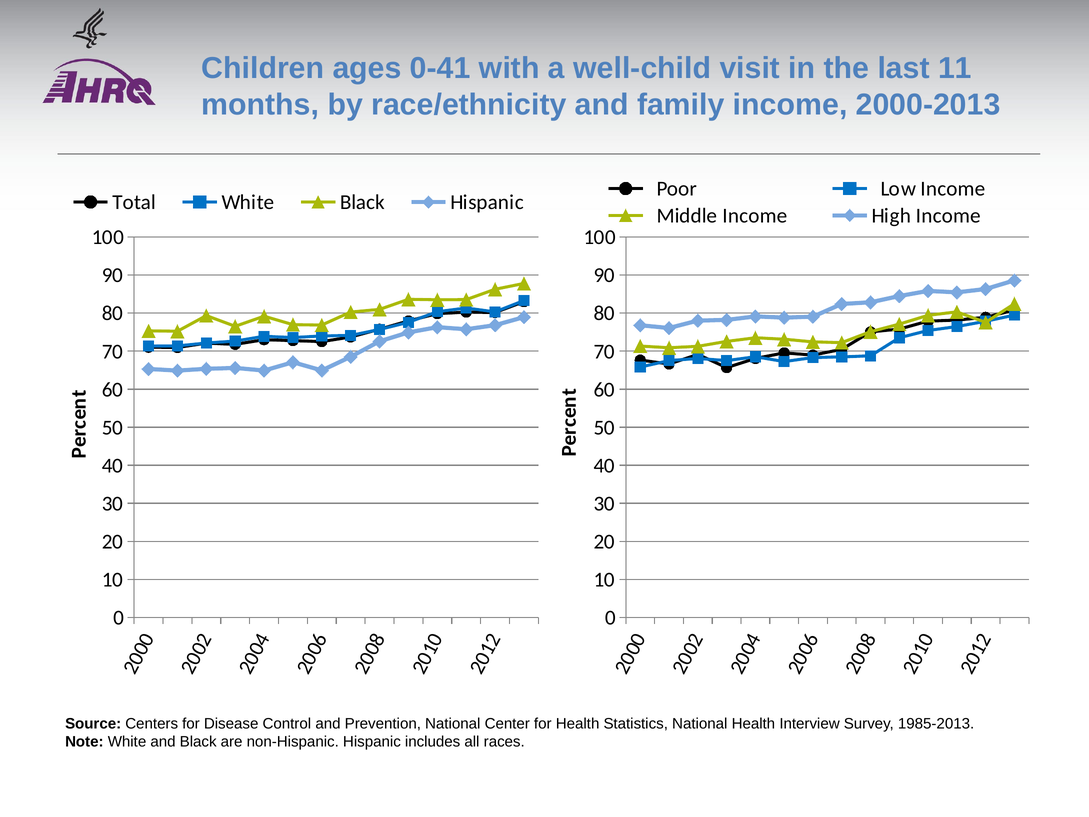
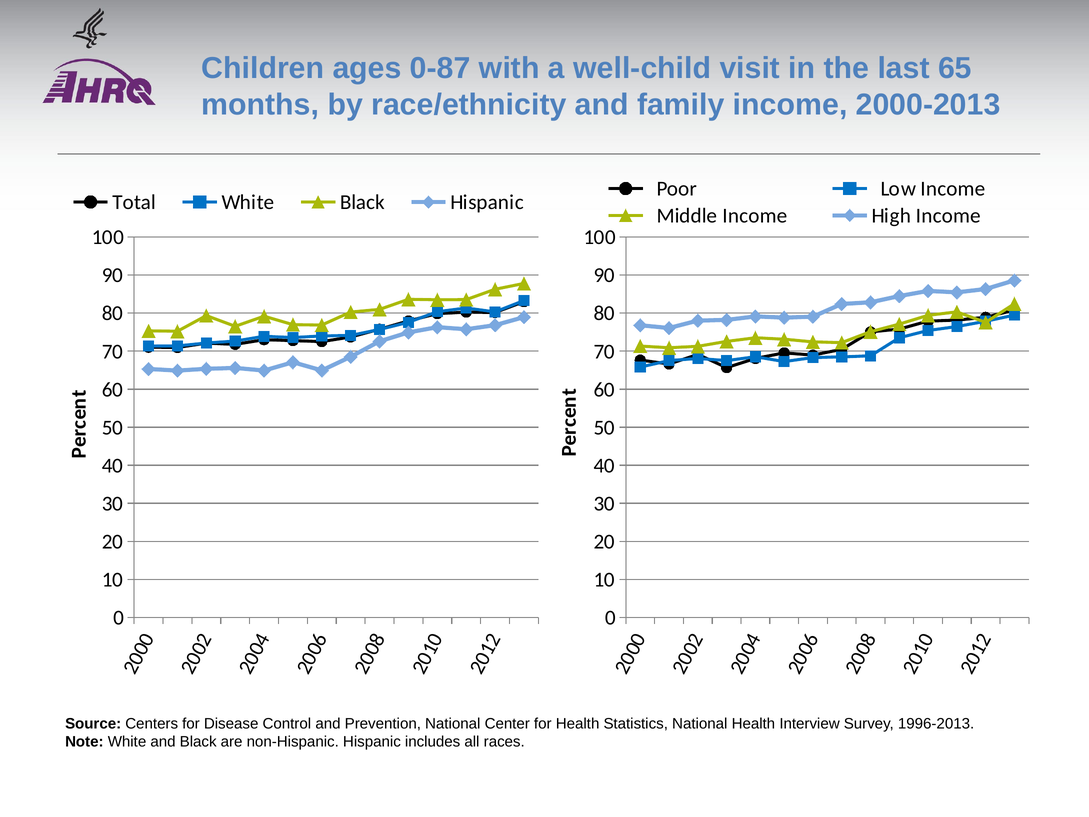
0-41: 0-41 -> 0-87 (440, 68)
11: 11 -> 65 (955, 68)
1985-2013: 1985-2013 -> 1996-2013 (936, 723)
